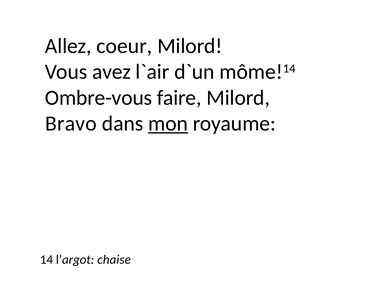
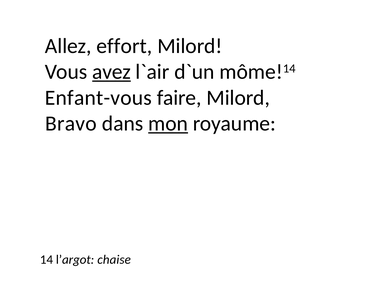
coeur: coeur -> effort (124, 46)
avez underline: none -> present (112, 72)
Ombre-vous: Ombre-vous -> Enfant-vous (98, 98)
